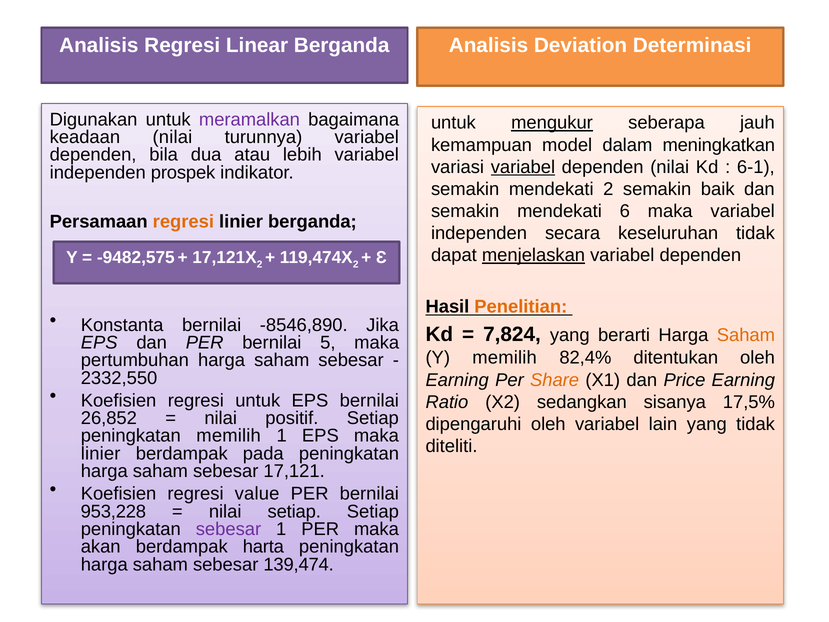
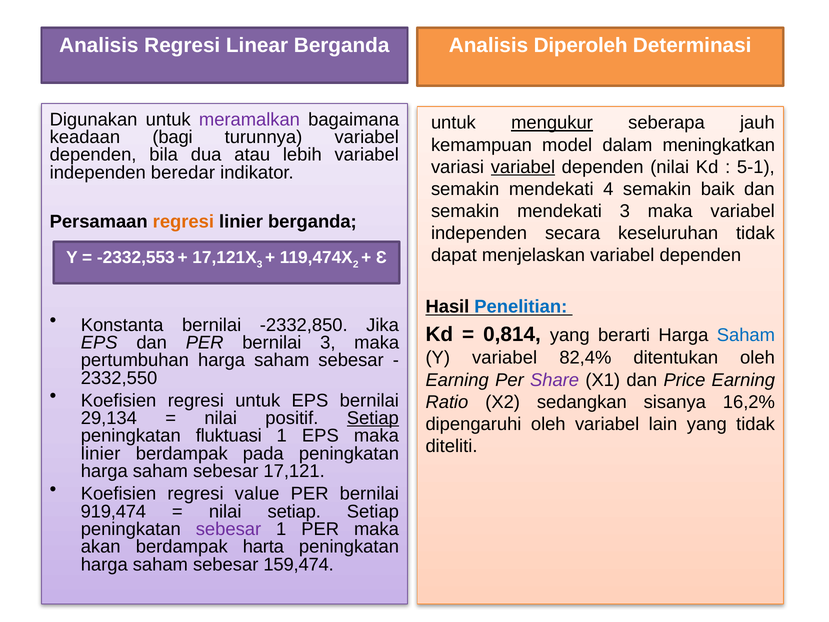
Deviation: Deviation -> Diperoleh (581, 46)
keadaan nilai: nilai -> bagi (173, 137)
6-1: 6-1 -> 5-1 (756, 167)
prospek: prospek -> beredar (183, 172)
mendekati 2: 2 -> 4 (608, 189)
mendekati 6: 6 -> 3 (625, 211)
menjelaskan underline: present -> none (534, 255)
-9482,575: -9482,575 -> -2332,553 (136, 257)
2: 2 -> 3 (260, 264)
Penelitian colour: orange -> blue (521, 307)
-8546,890: -8546,890 -> -2332,850 (304, 325)
7,824: 7,824 -> 0,814 (512, 334)
Saham colour: orange -> blue (746, 335)
bernilai 5: 5 -> 3 (328, 342)
Y memilih: memilih -> variabel (505, 358)
Share colour: orange -> purple (555, 380)
17,5%: 17,5% -> 16,2% (749, 402)
26,852: 26,852 -> 29,134 (109, 418)
Setiap underline: none -> present (373, 418)
peningkatan memilih: memilih -> fluktuasi (229, 436)
953,228: 953,228 -> 919,474 (113, 511)
139,474: 139,474 -> 159,474 (299, 564)
